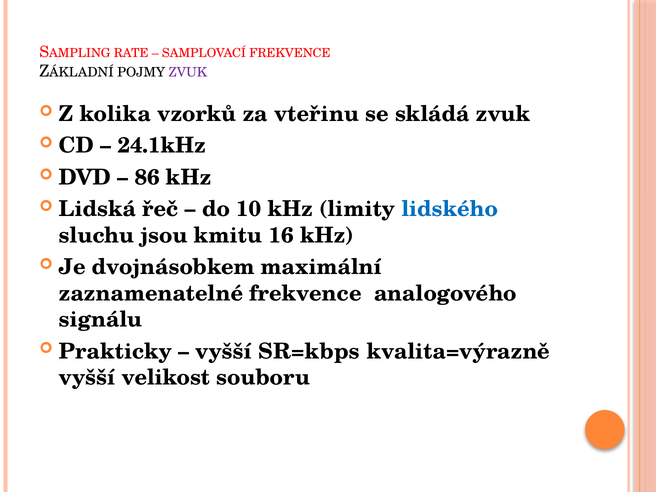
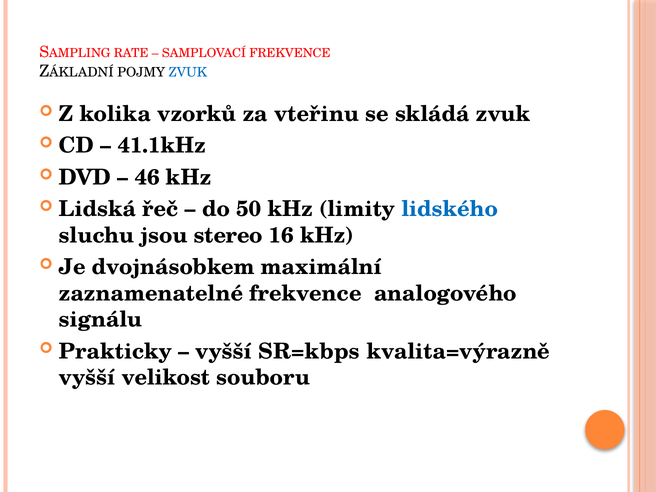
ZVUK colour: purple -> blue (188, 72)
24.1kHz: 24.1kHz -> 41.1kHz (162, 146)
86: 86 -> 46 (147, 177)
10: 10 -> 50 (249, 209)
kmitu: kmitu -> stereo (228, 235)
